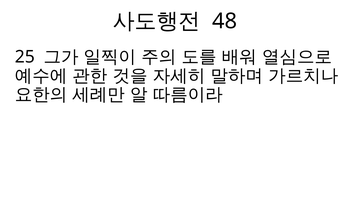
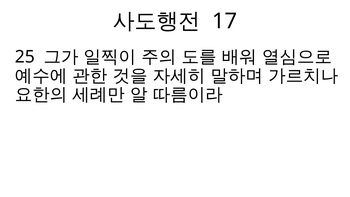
48: 48 -> 17 (225, 21)
